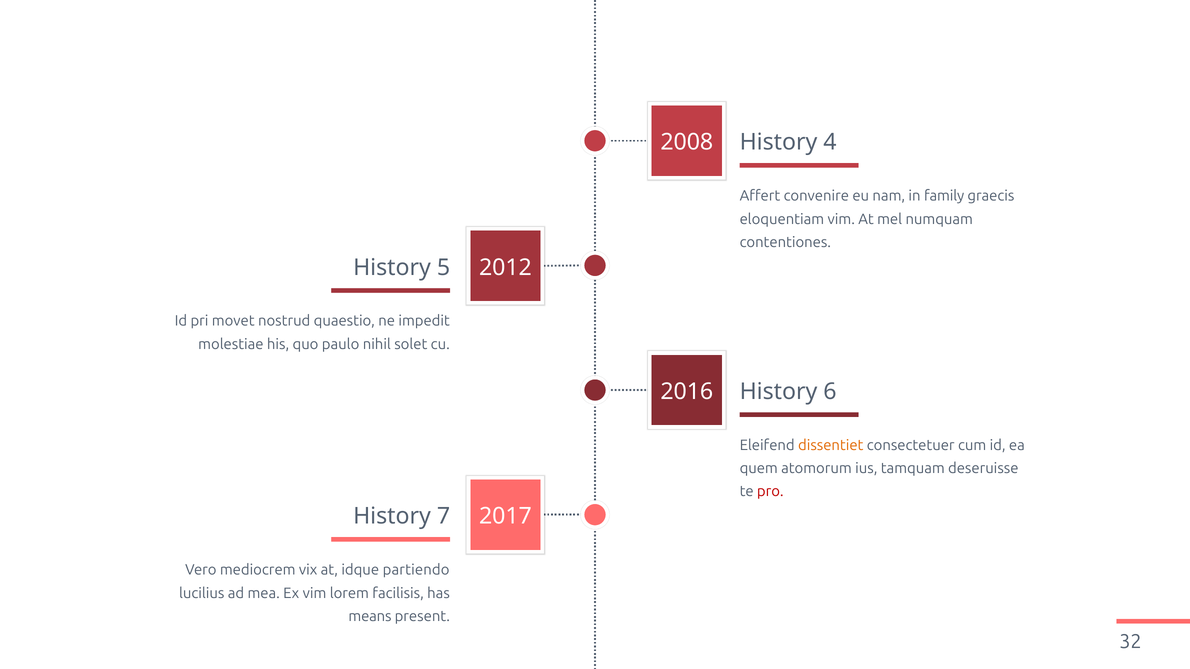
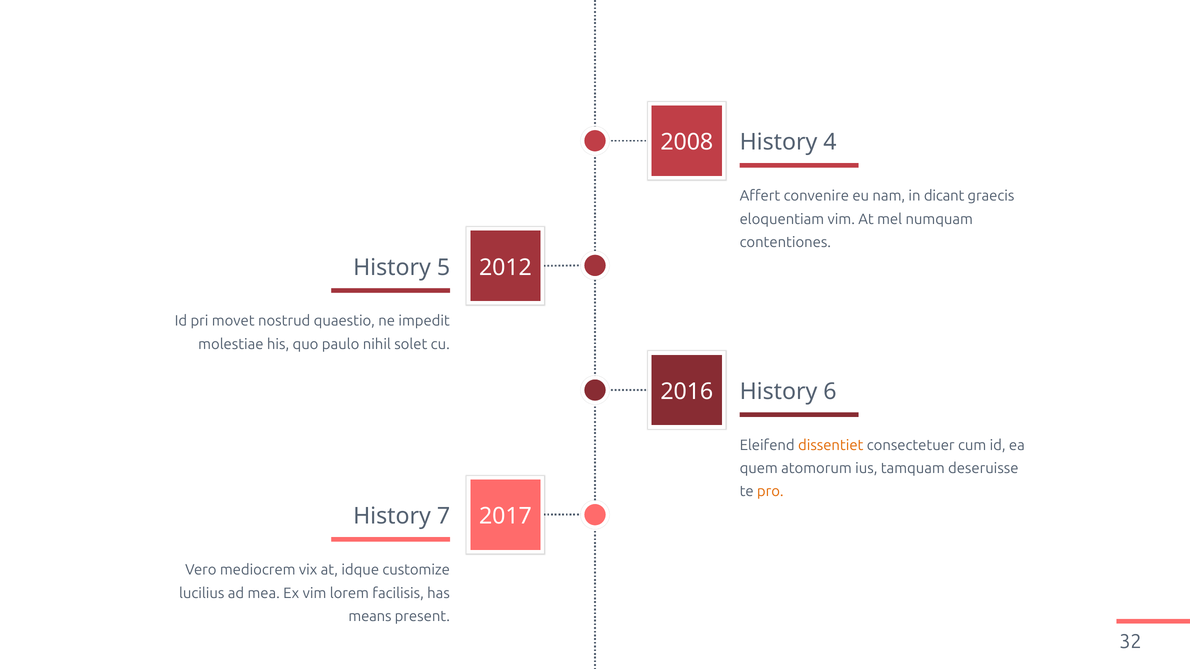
family: family -> dicant (944, 196)
pro colour: red -> orange (770, 492)
partiendo: partiendo -> customize (416, 570)
